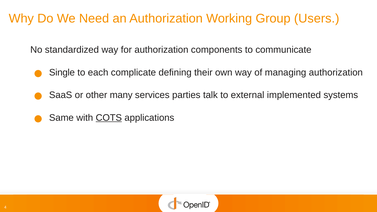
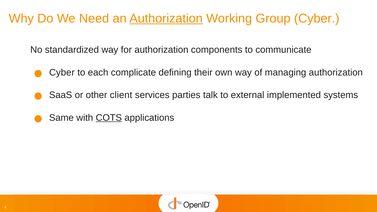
Authorization underline: none -> present (166, 19)
Group Users: Users -> Cyber (317, 19)
Single: Single -> Cyber (62, 73)
many: many -> client (121, 95)
